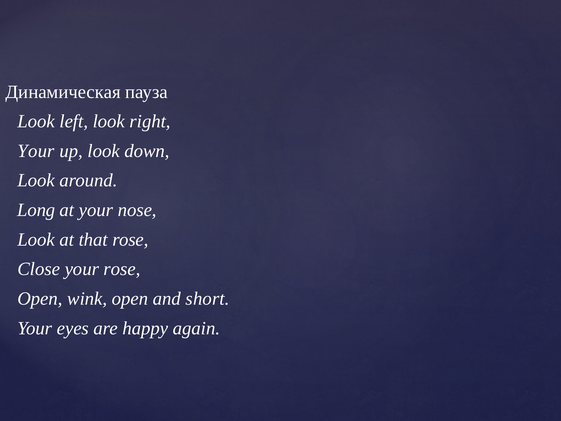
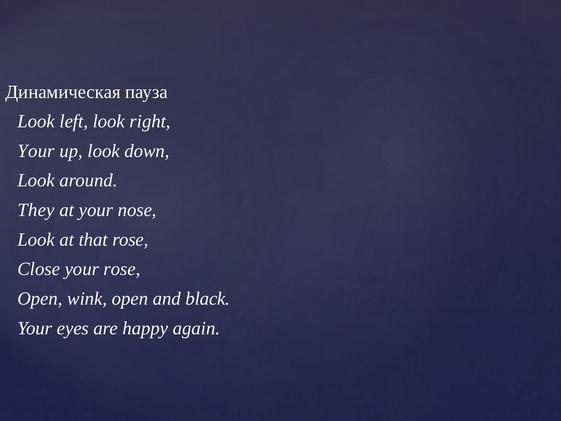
Long: Long -> They (36, 210)
short: short -> black (208, 298)
